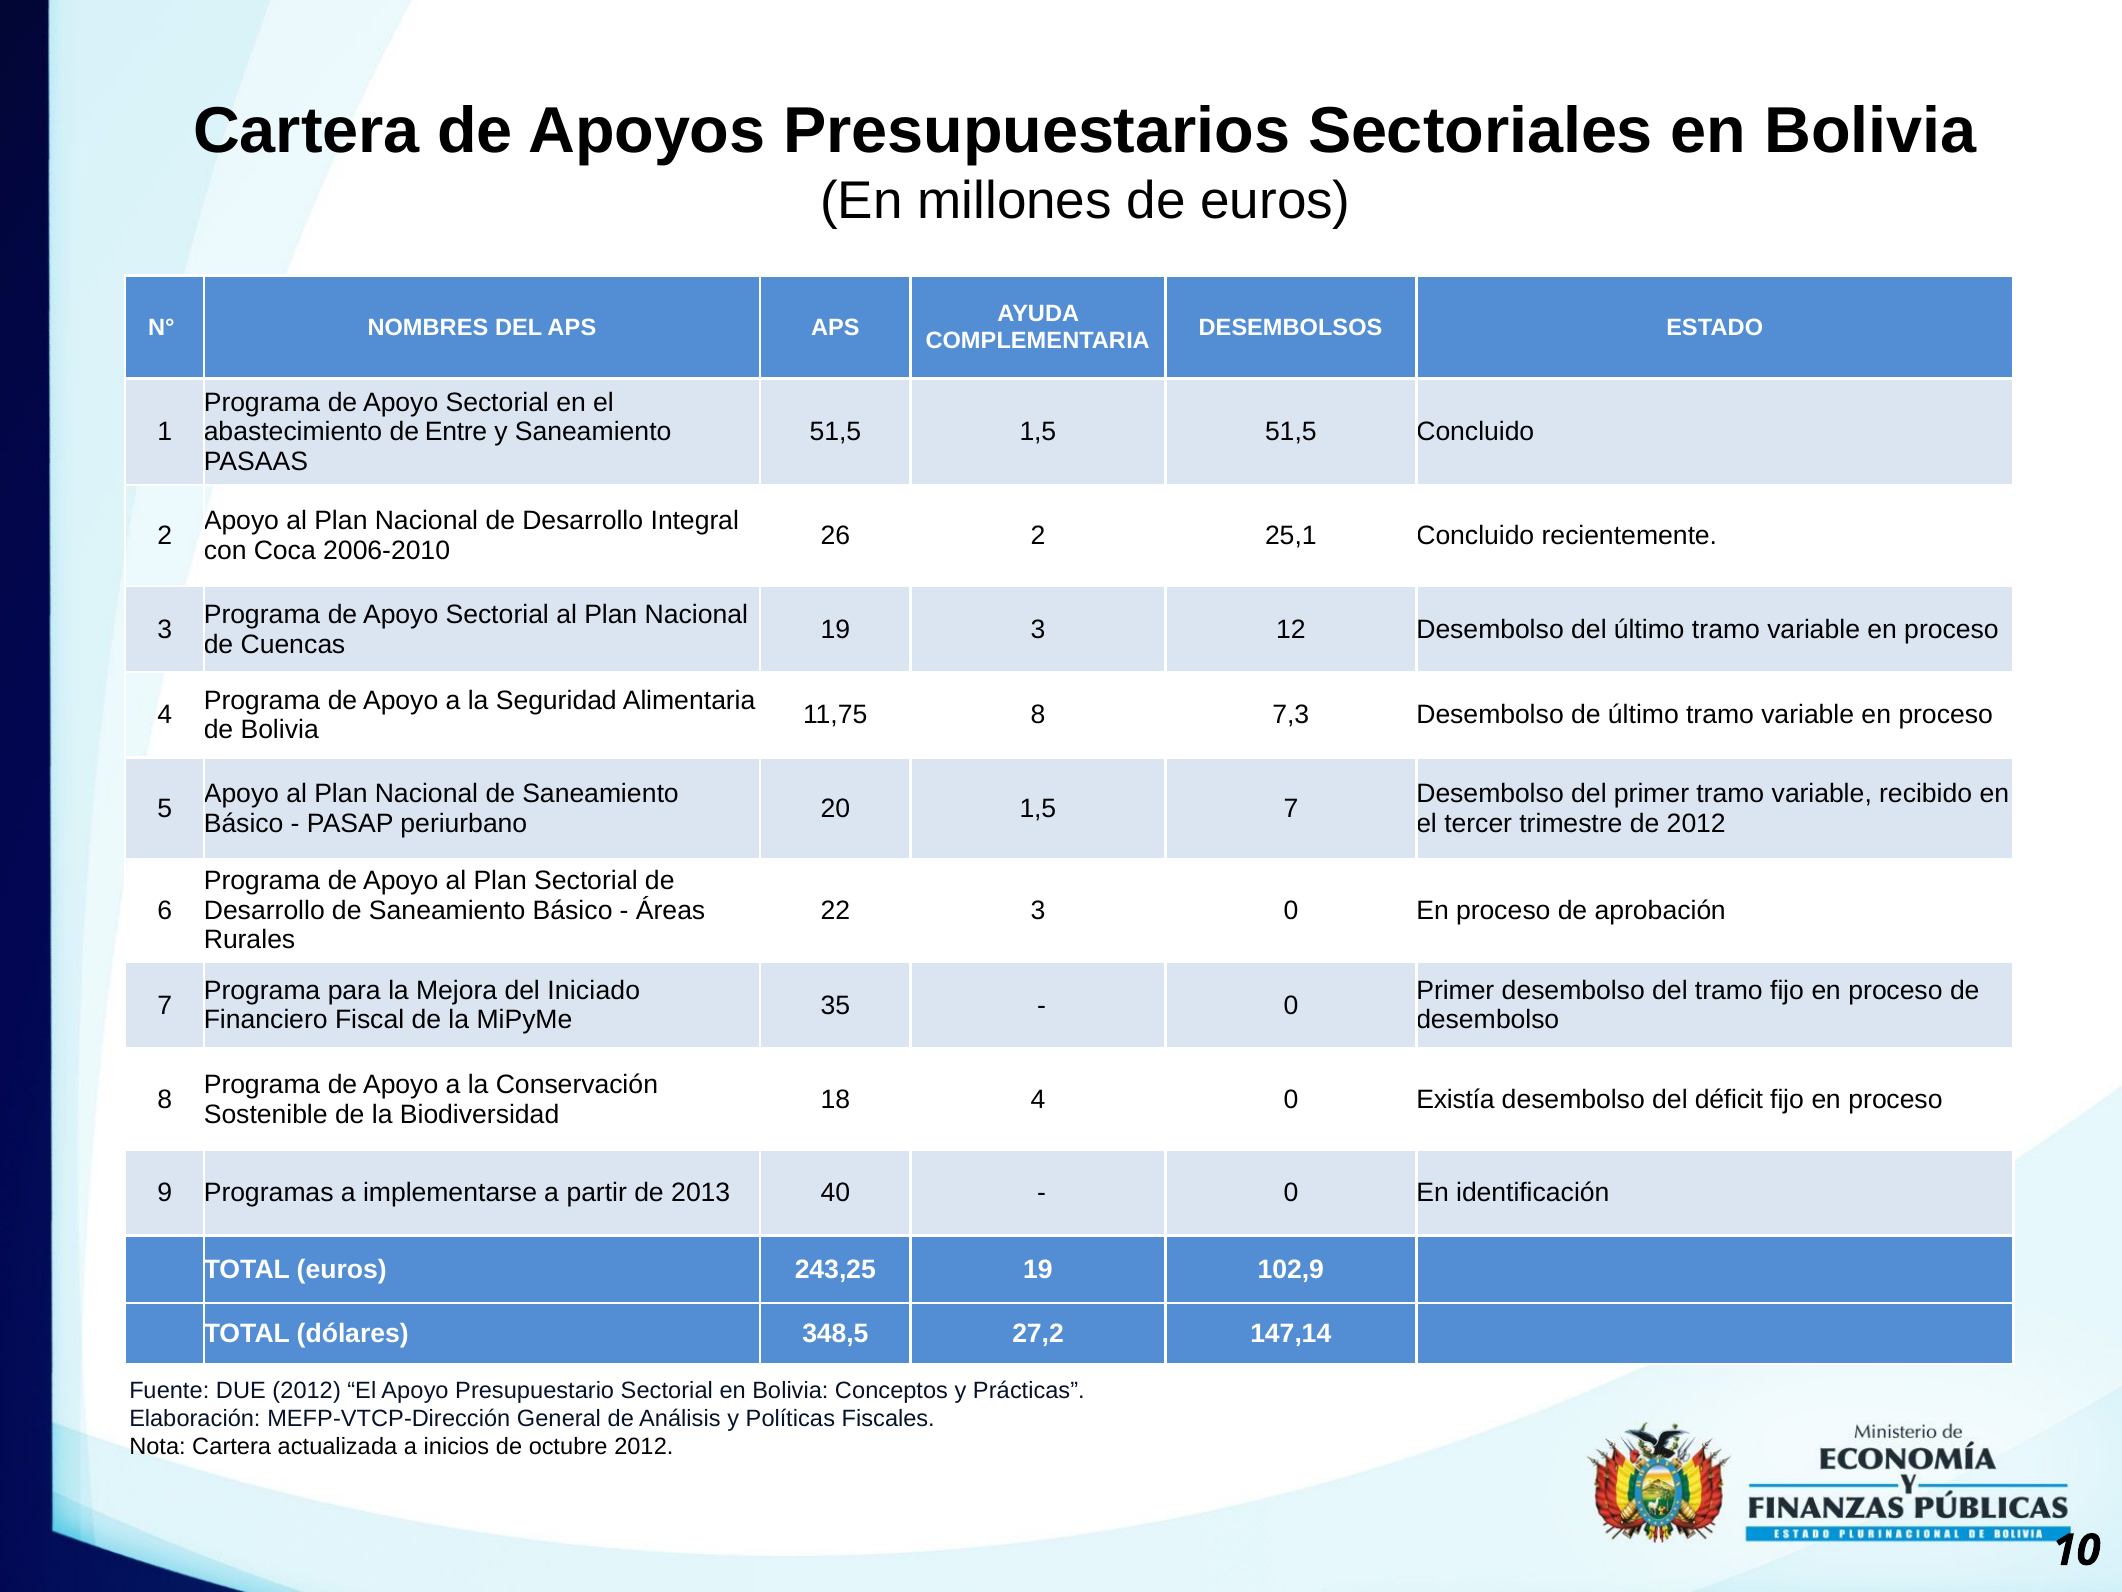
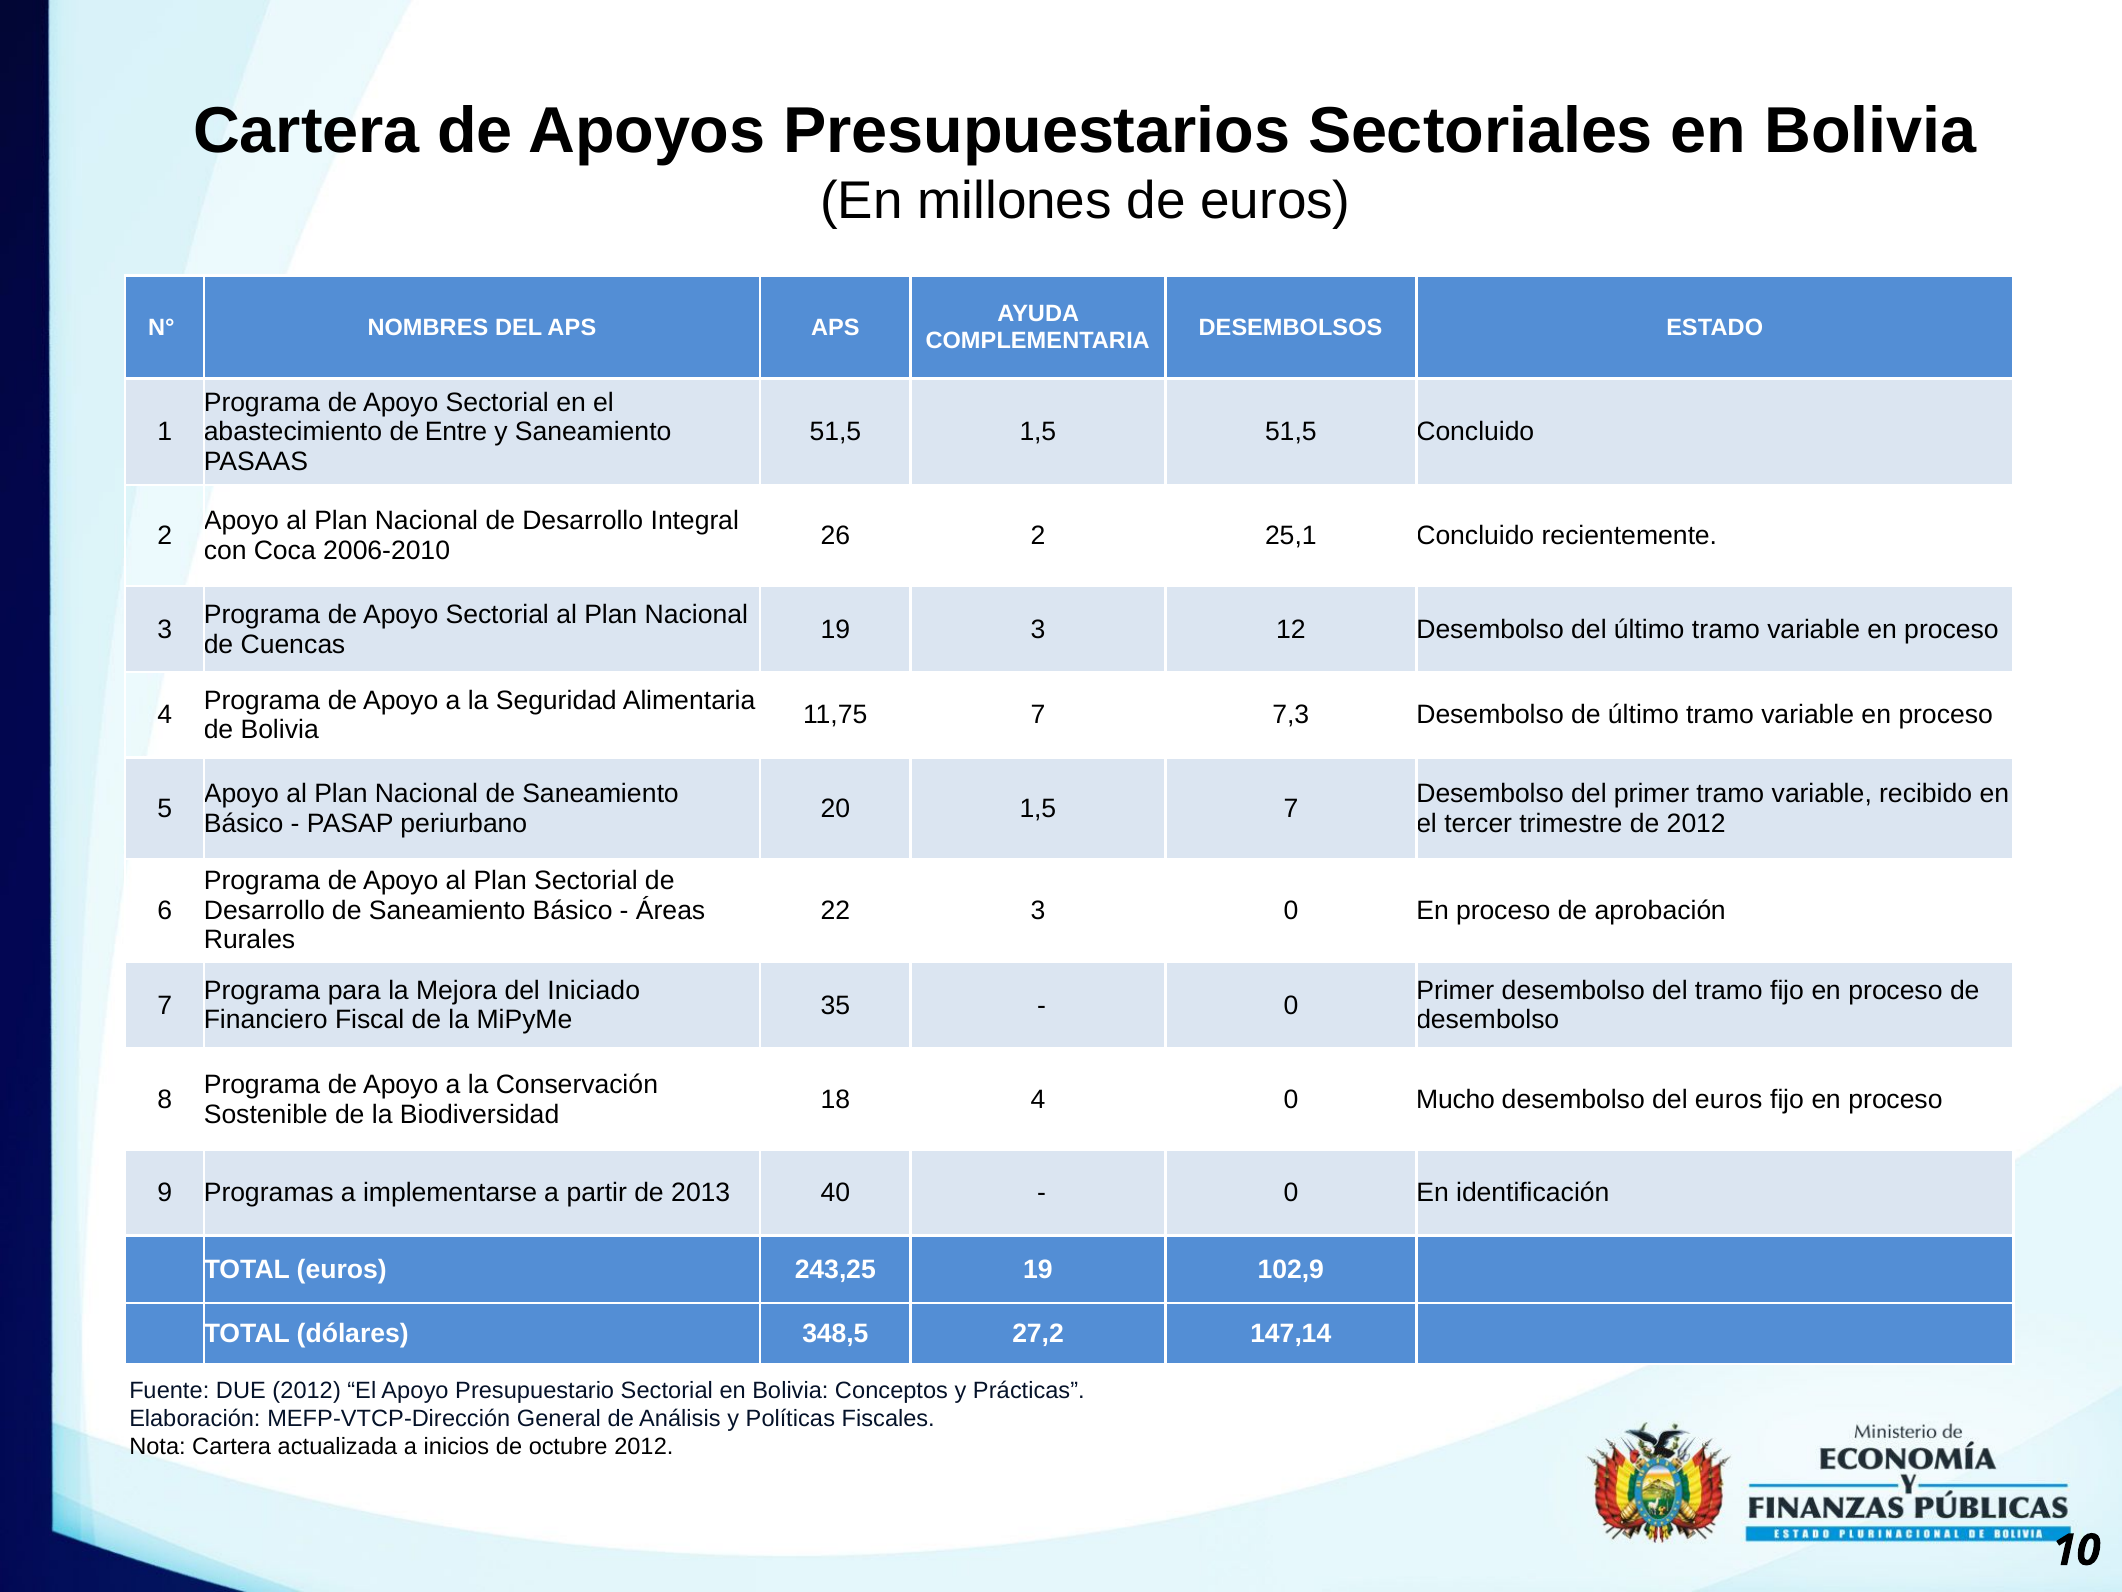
11,75 8: 8 -> 7 (1038, 715)
Existía: Existía -> Mucho (1455, 1099)
del déficit: déficit -> euros (1729, 1099)
